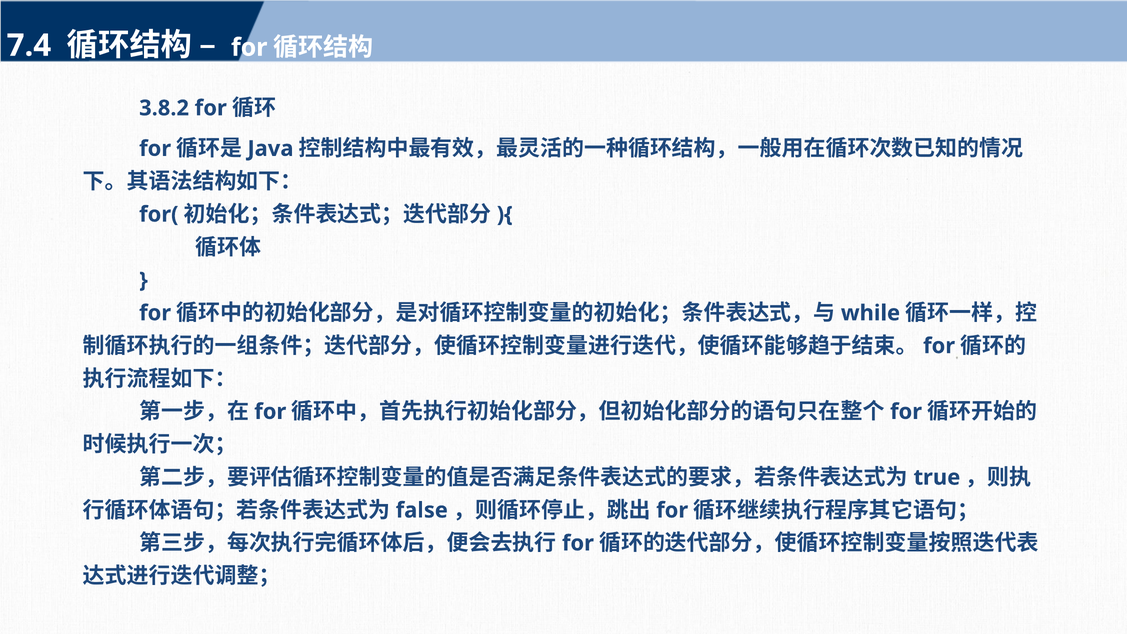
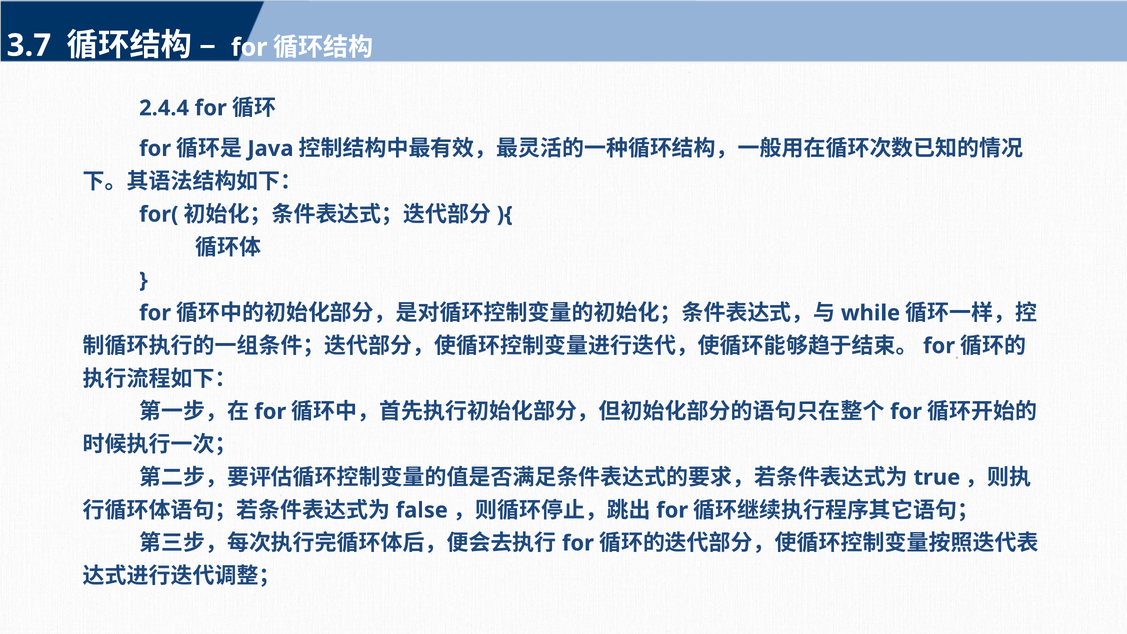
7.4: 7.4 -> 3.7 (29, 45)
3.8.2: 3.8.2 -> 2.4.4 (164, 108)
